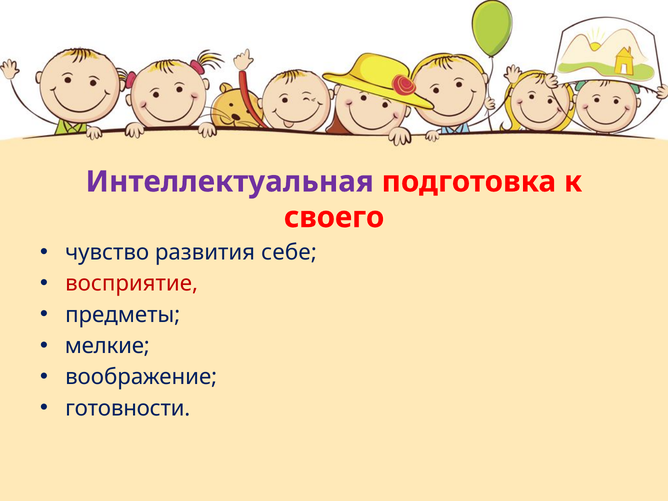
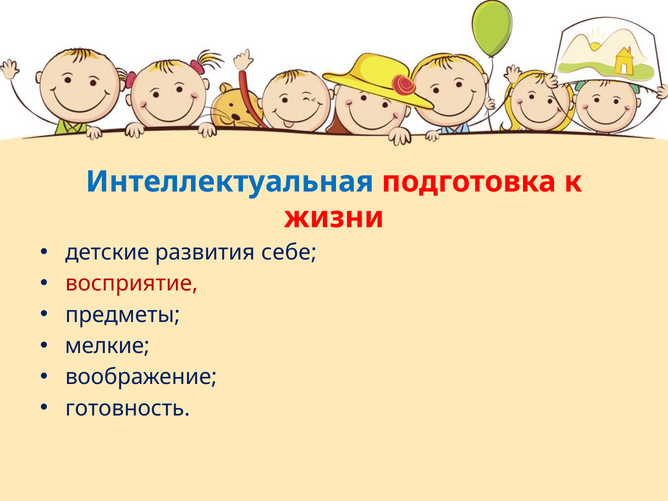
Интеллектуальная colour: purple -> blue (230, 182)
своего: своего -> жизни (334, 217)
чувство: чувство -> детские (107, 252)
готовности: готовности -> готовность (128, 408)
